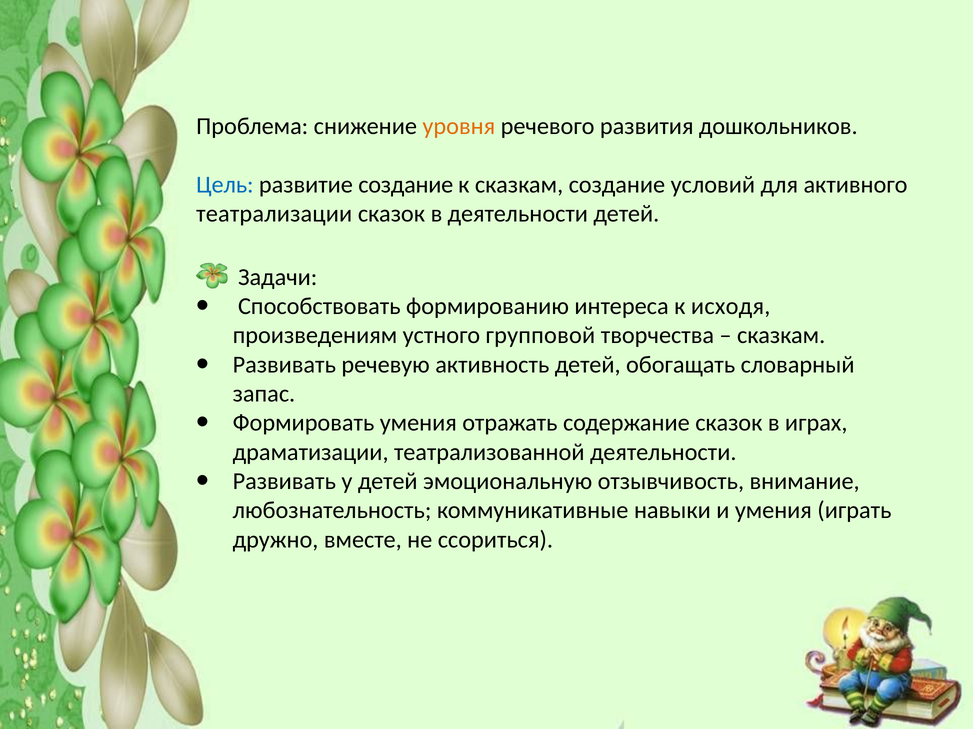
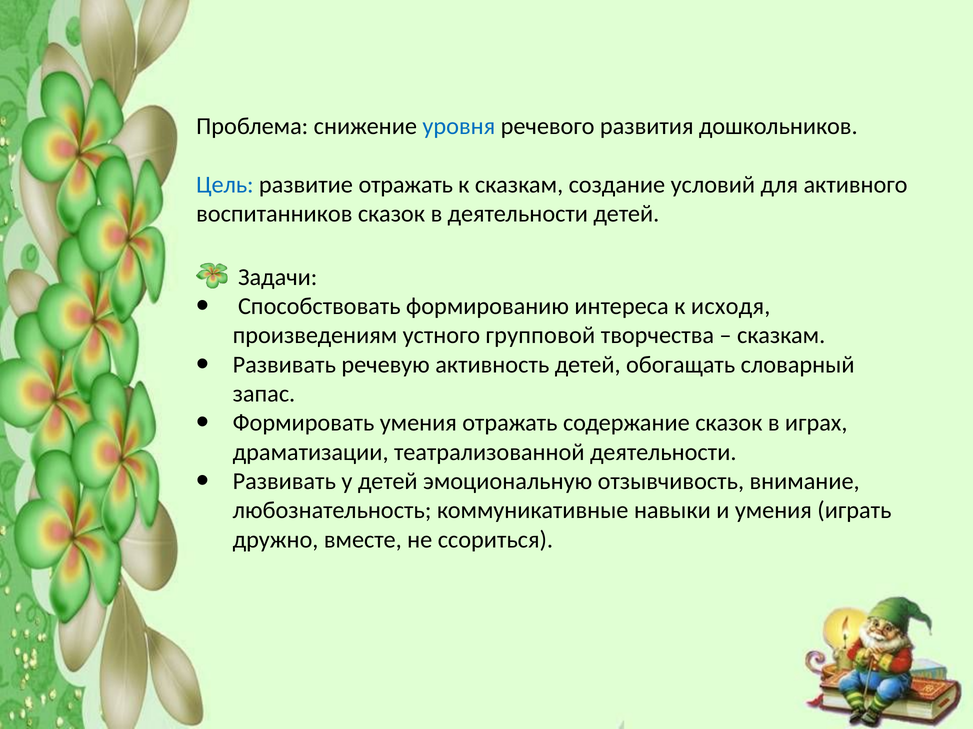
уровня colour: orange -> blue (459, 127)
развитие создание: создание -> отражать (406, 185)
театрализации: театрализации -> воспитанников (274, 214)
